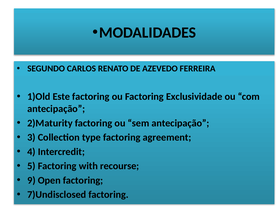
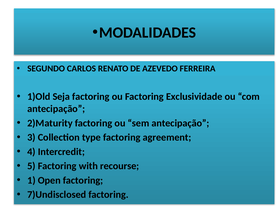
Este: Este -> Seja (61, 97)
9: 9 -> 1 (31, 180)
